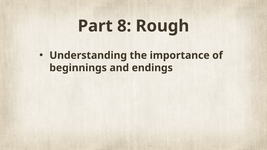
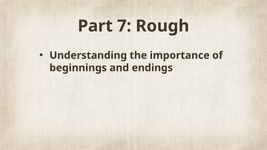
8: 8 -> 7 (124, 26)
